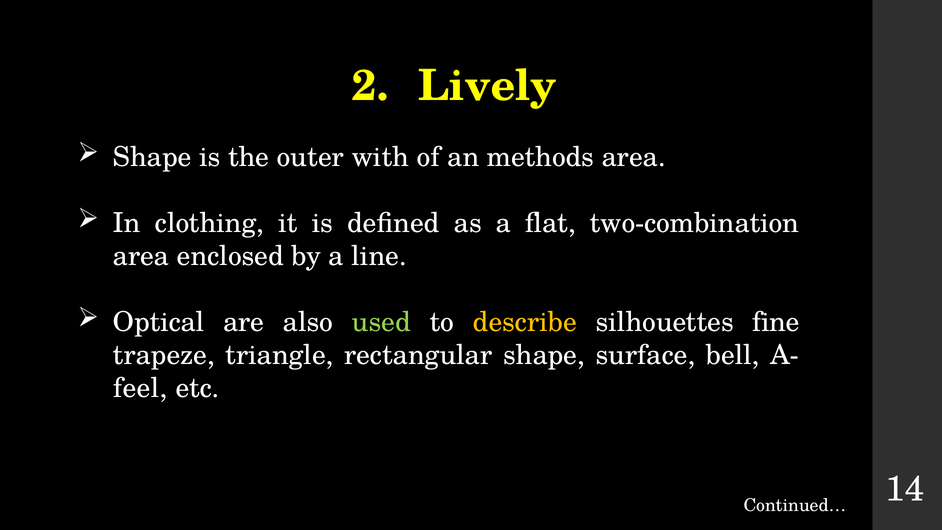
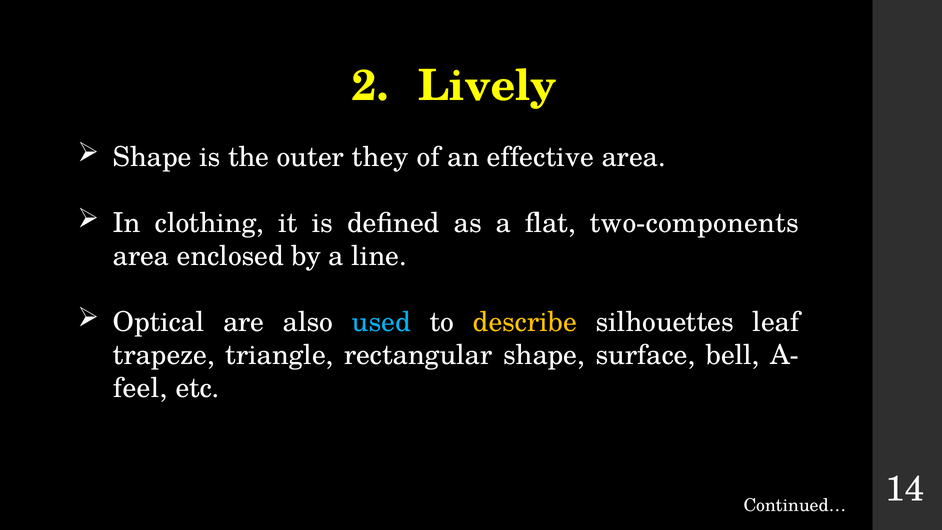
with: with -> they (380, 157)
methods: methods -> effective (540, 157)
two-combination: two-combination -> two-components (694, 223)
used colour: light green -> light blue (381, 322)
fine: fine -> leaf (776, 322)
